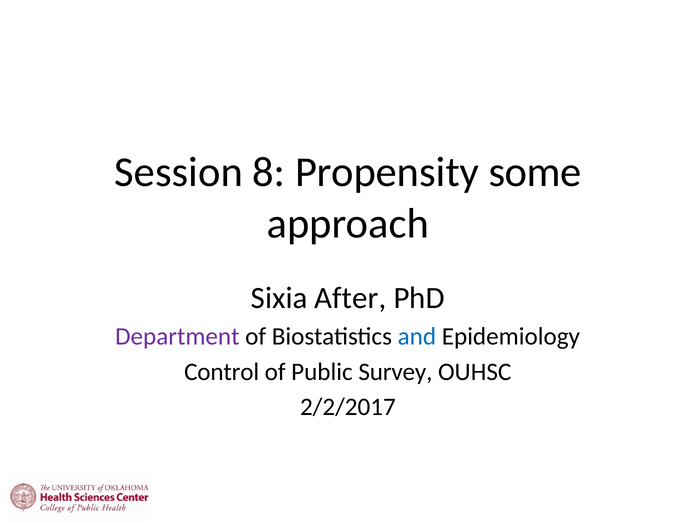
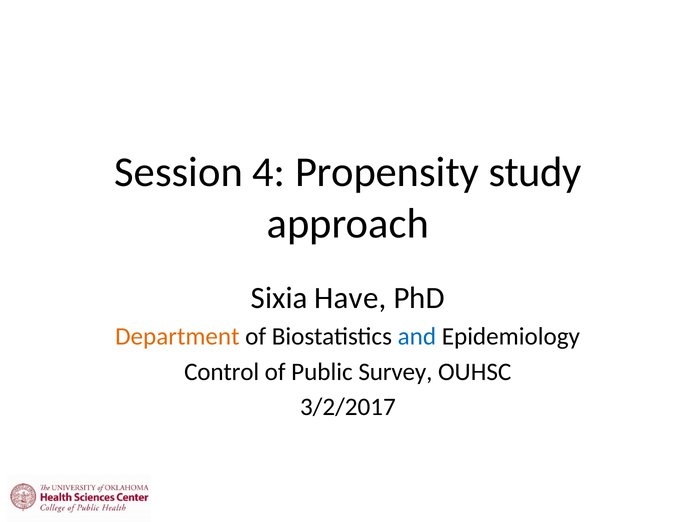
8: 8 -> 4 (269, 172)
some: some -> study (535, 172)
After: After -> Have (350, 298)
Department colour: purple -> orange (177, 337)
2/2/2017: 2/2/2017 -> 3/2/2017 (348, 407)
